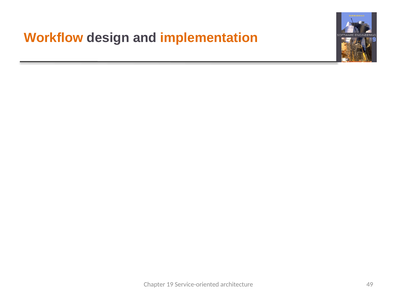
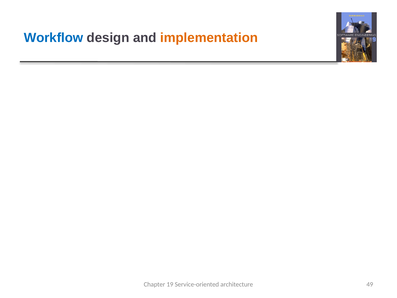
Workflow colour: orange -> blue (53, 38)
